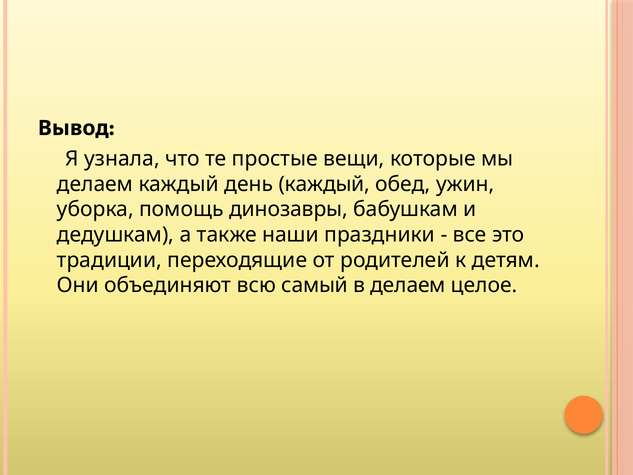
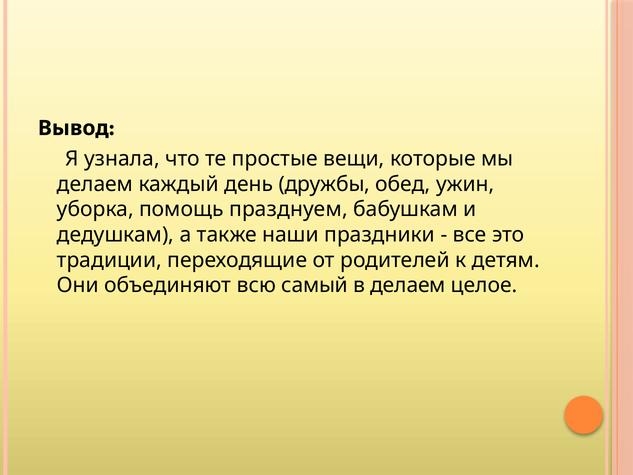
день каждый: каждый -> дружбы (324, 184)
динозавры: динозавры -> празднуем (288, 209)
